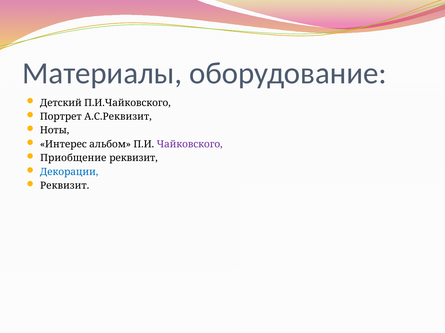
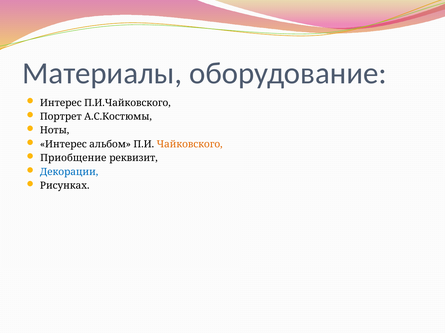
Детский: Детский -> Интерес (61, 103)
А.С.Реквизит: А.С.Реквизит -> А.С.Костюмы (118, 117)
Чайковского colour: purple -> orange (190, 145)
Реквизит: Реквизит -> Рисунках (65, 186)
